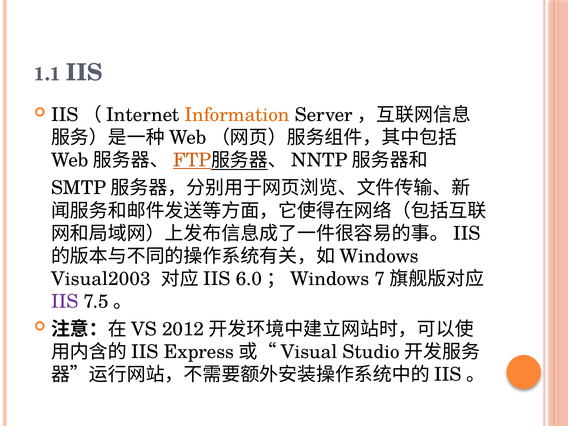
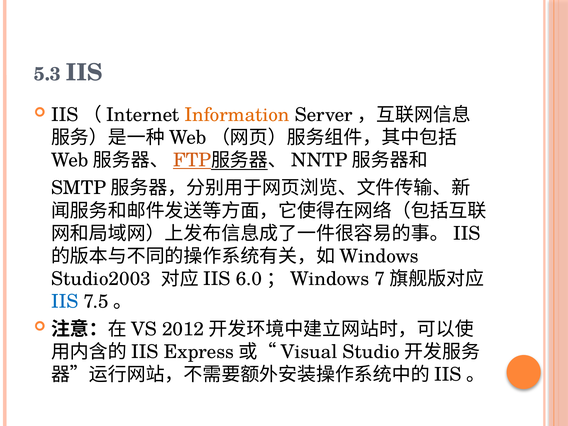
1.1: 1.1 -> 5.3 (47, 74)
Visual2003: Visual2003 -> Studio2003 (101, 279)
IIS colour: purple -> blue (65, 302)
